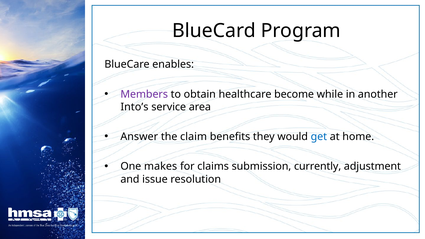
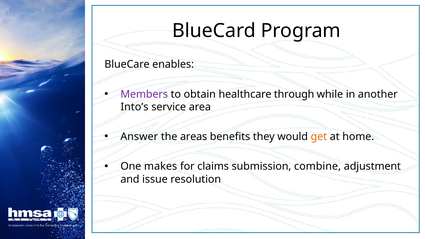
become: become -> through (294, 94)
claim: claim -> areas (194, 137)
get colour: blue -> orange (319, 137)
currently: currently -> combine (318, 166)
